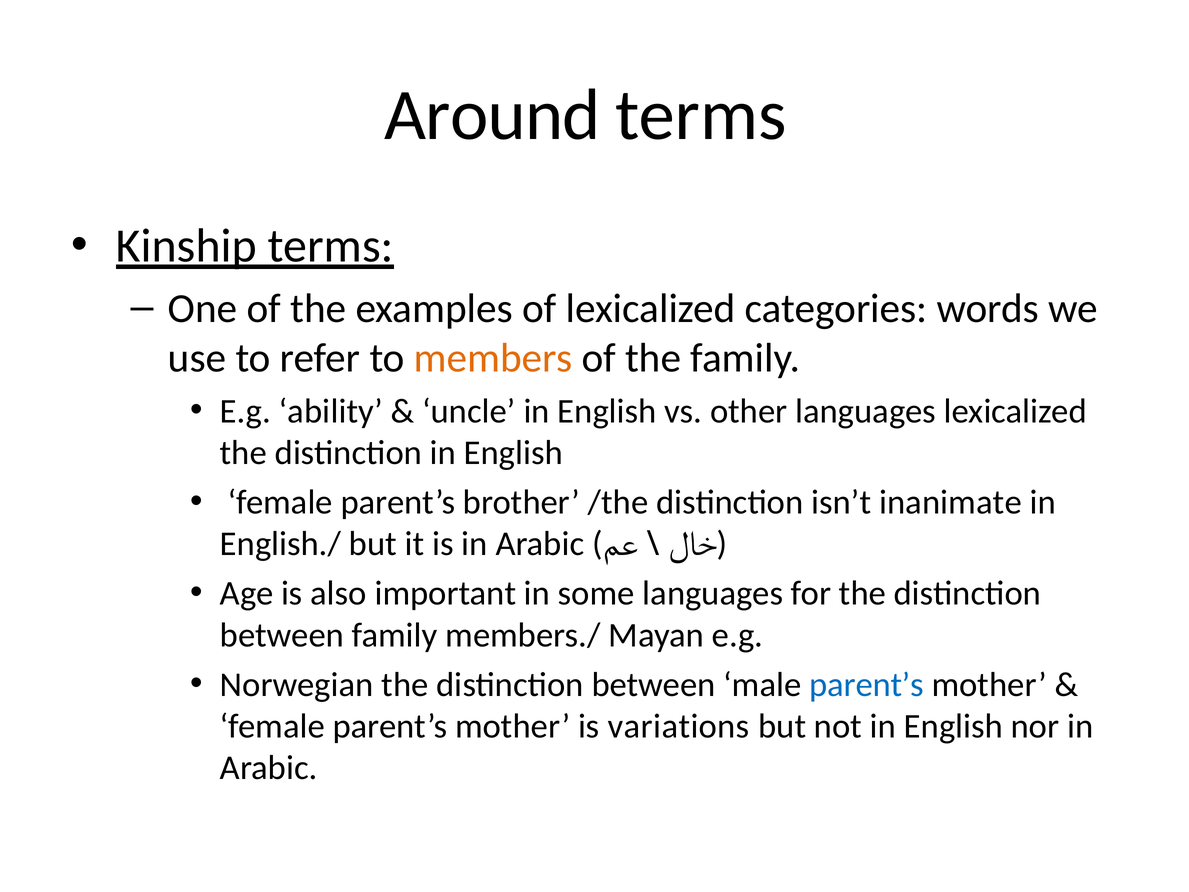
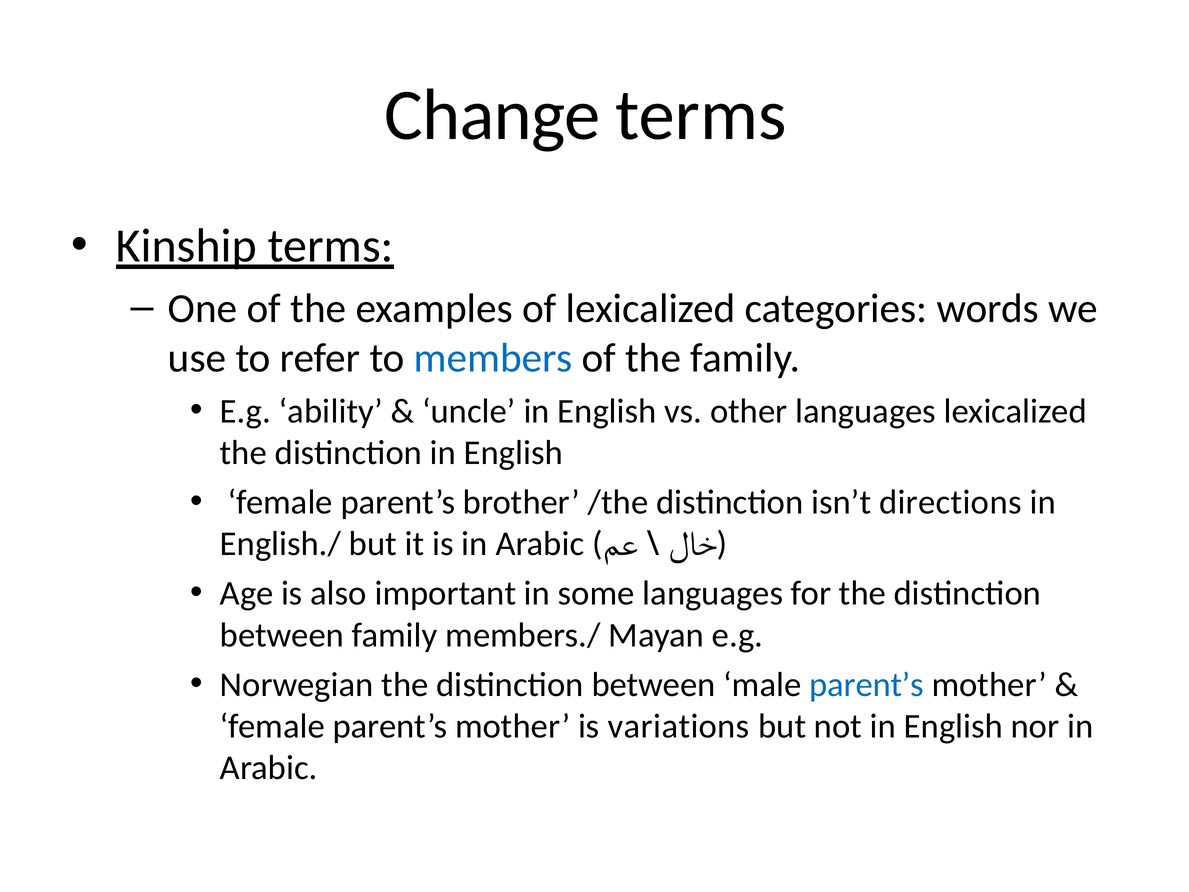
Around: Around -> Change (492, 115)
members colour: orange -> blue (493, 358)
inanimate: inanimate -> directions (950, 502)
